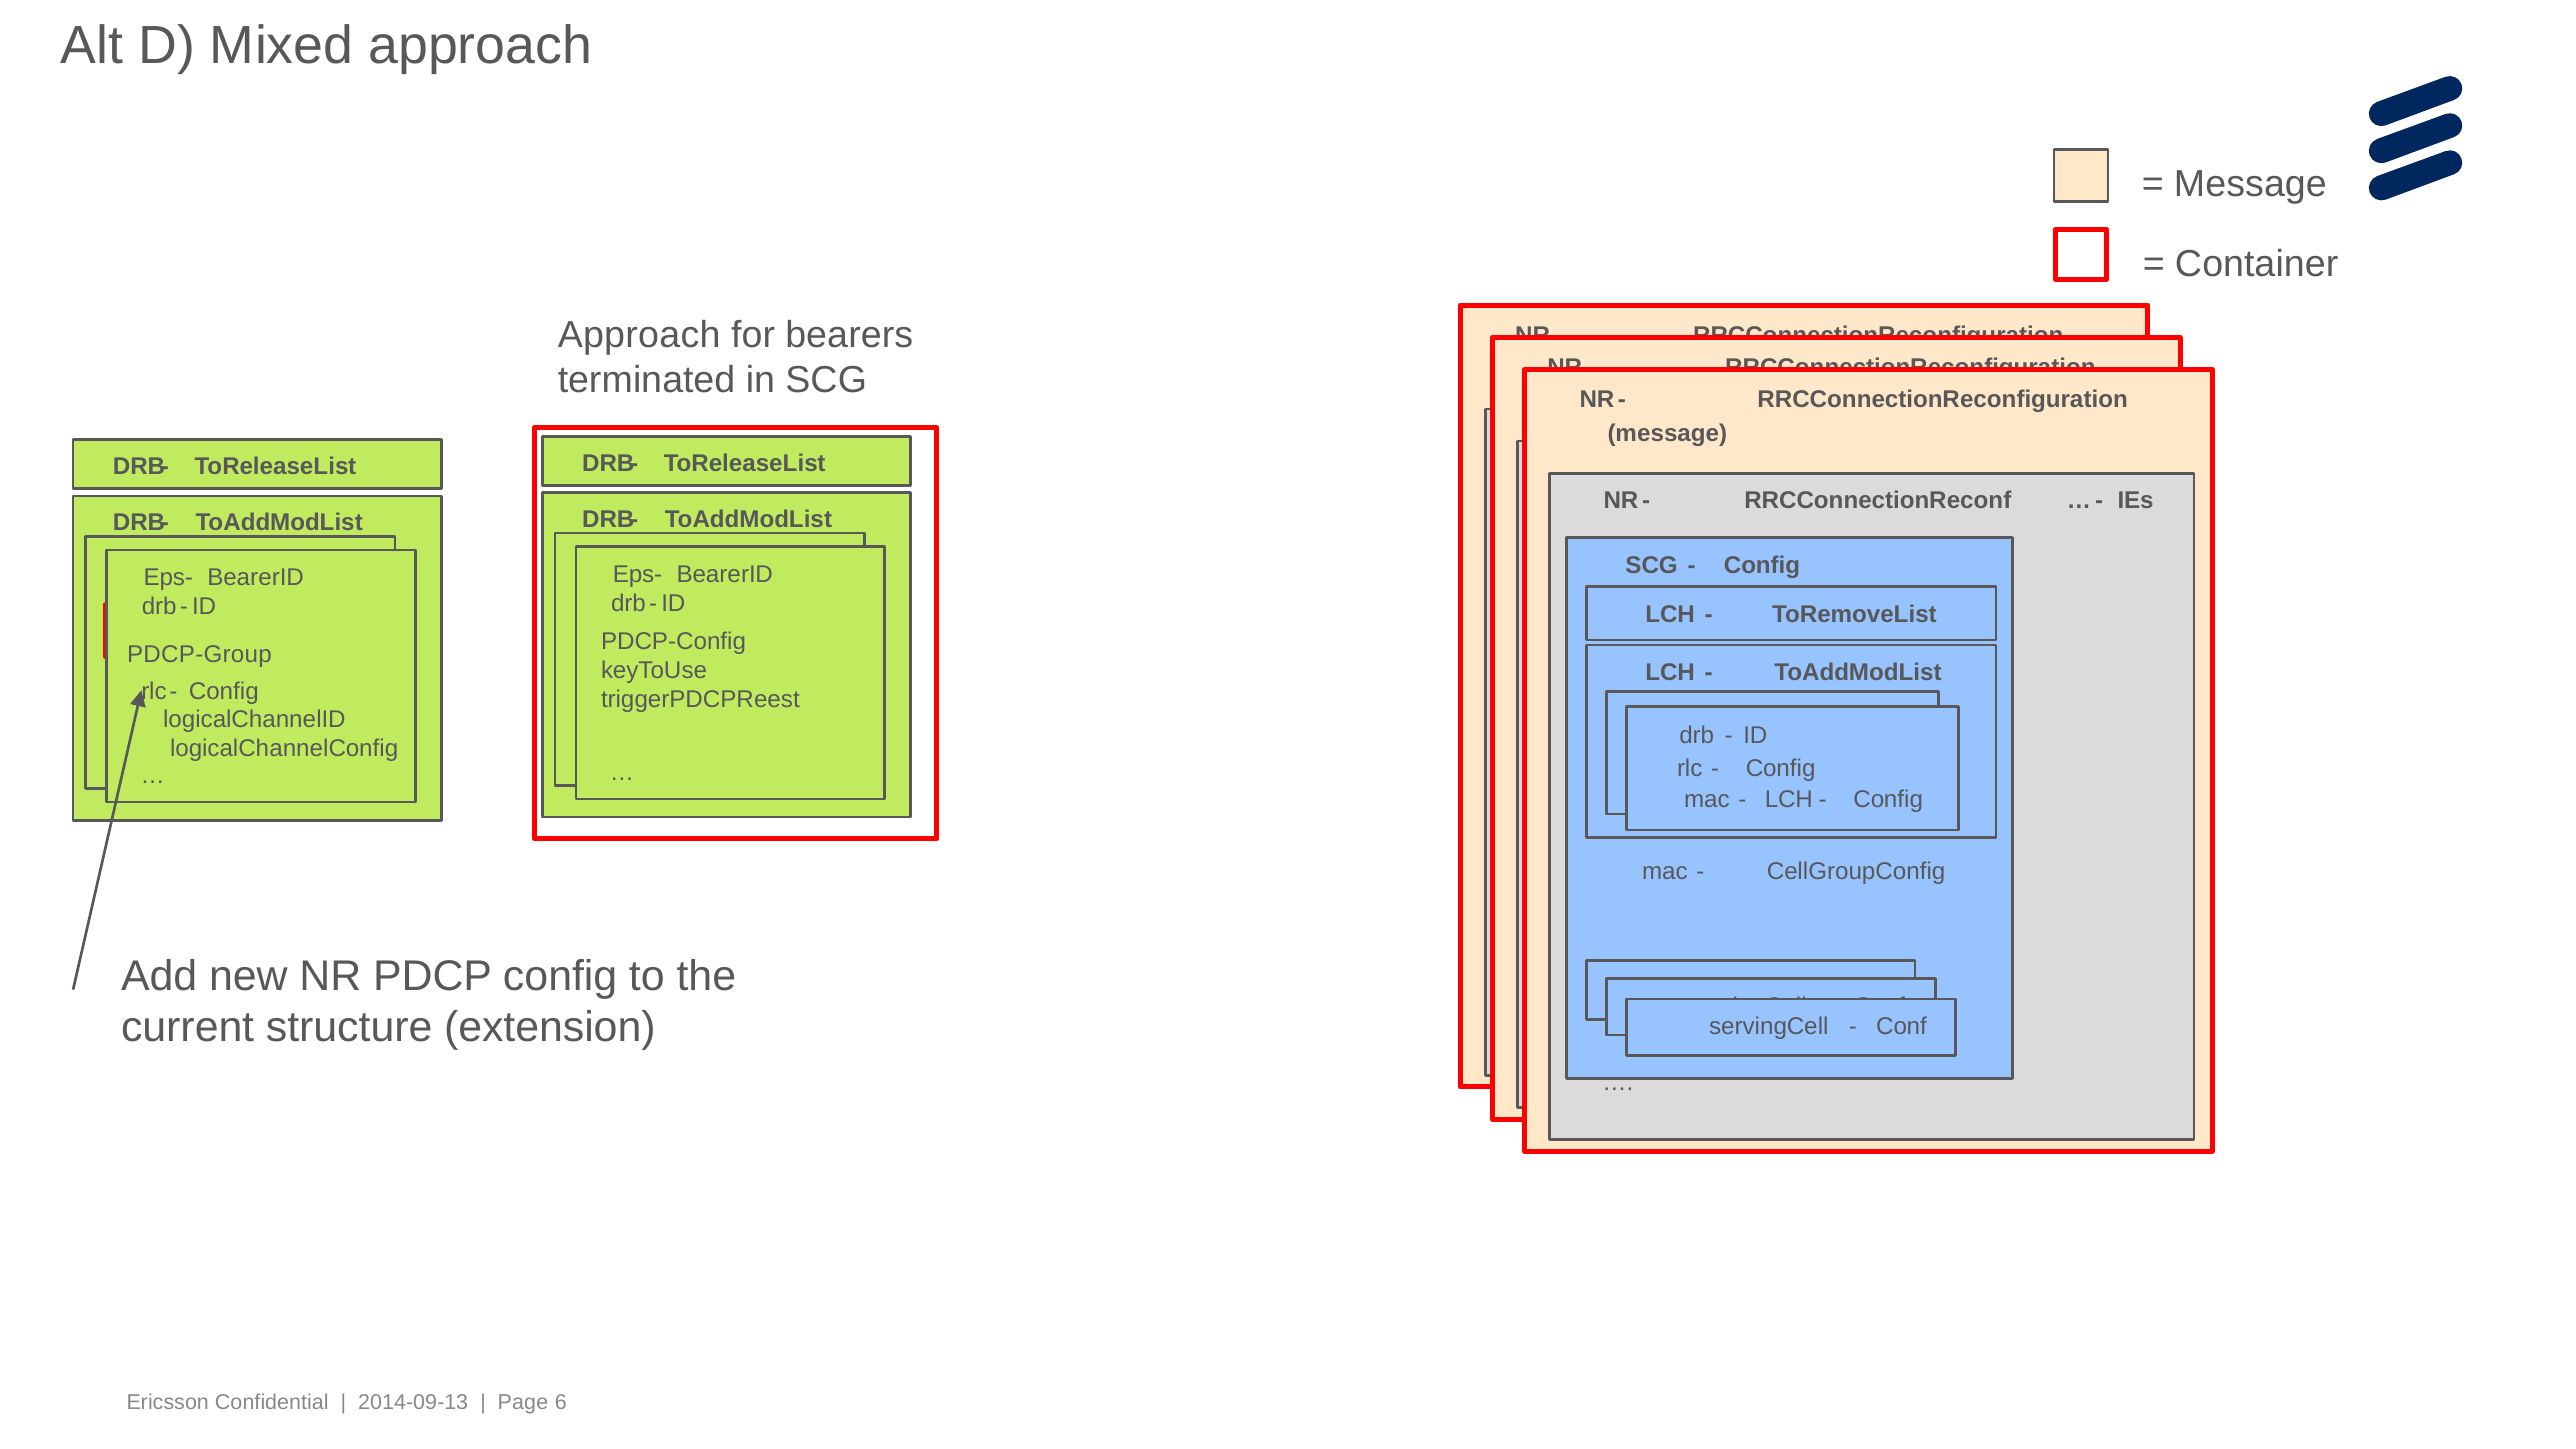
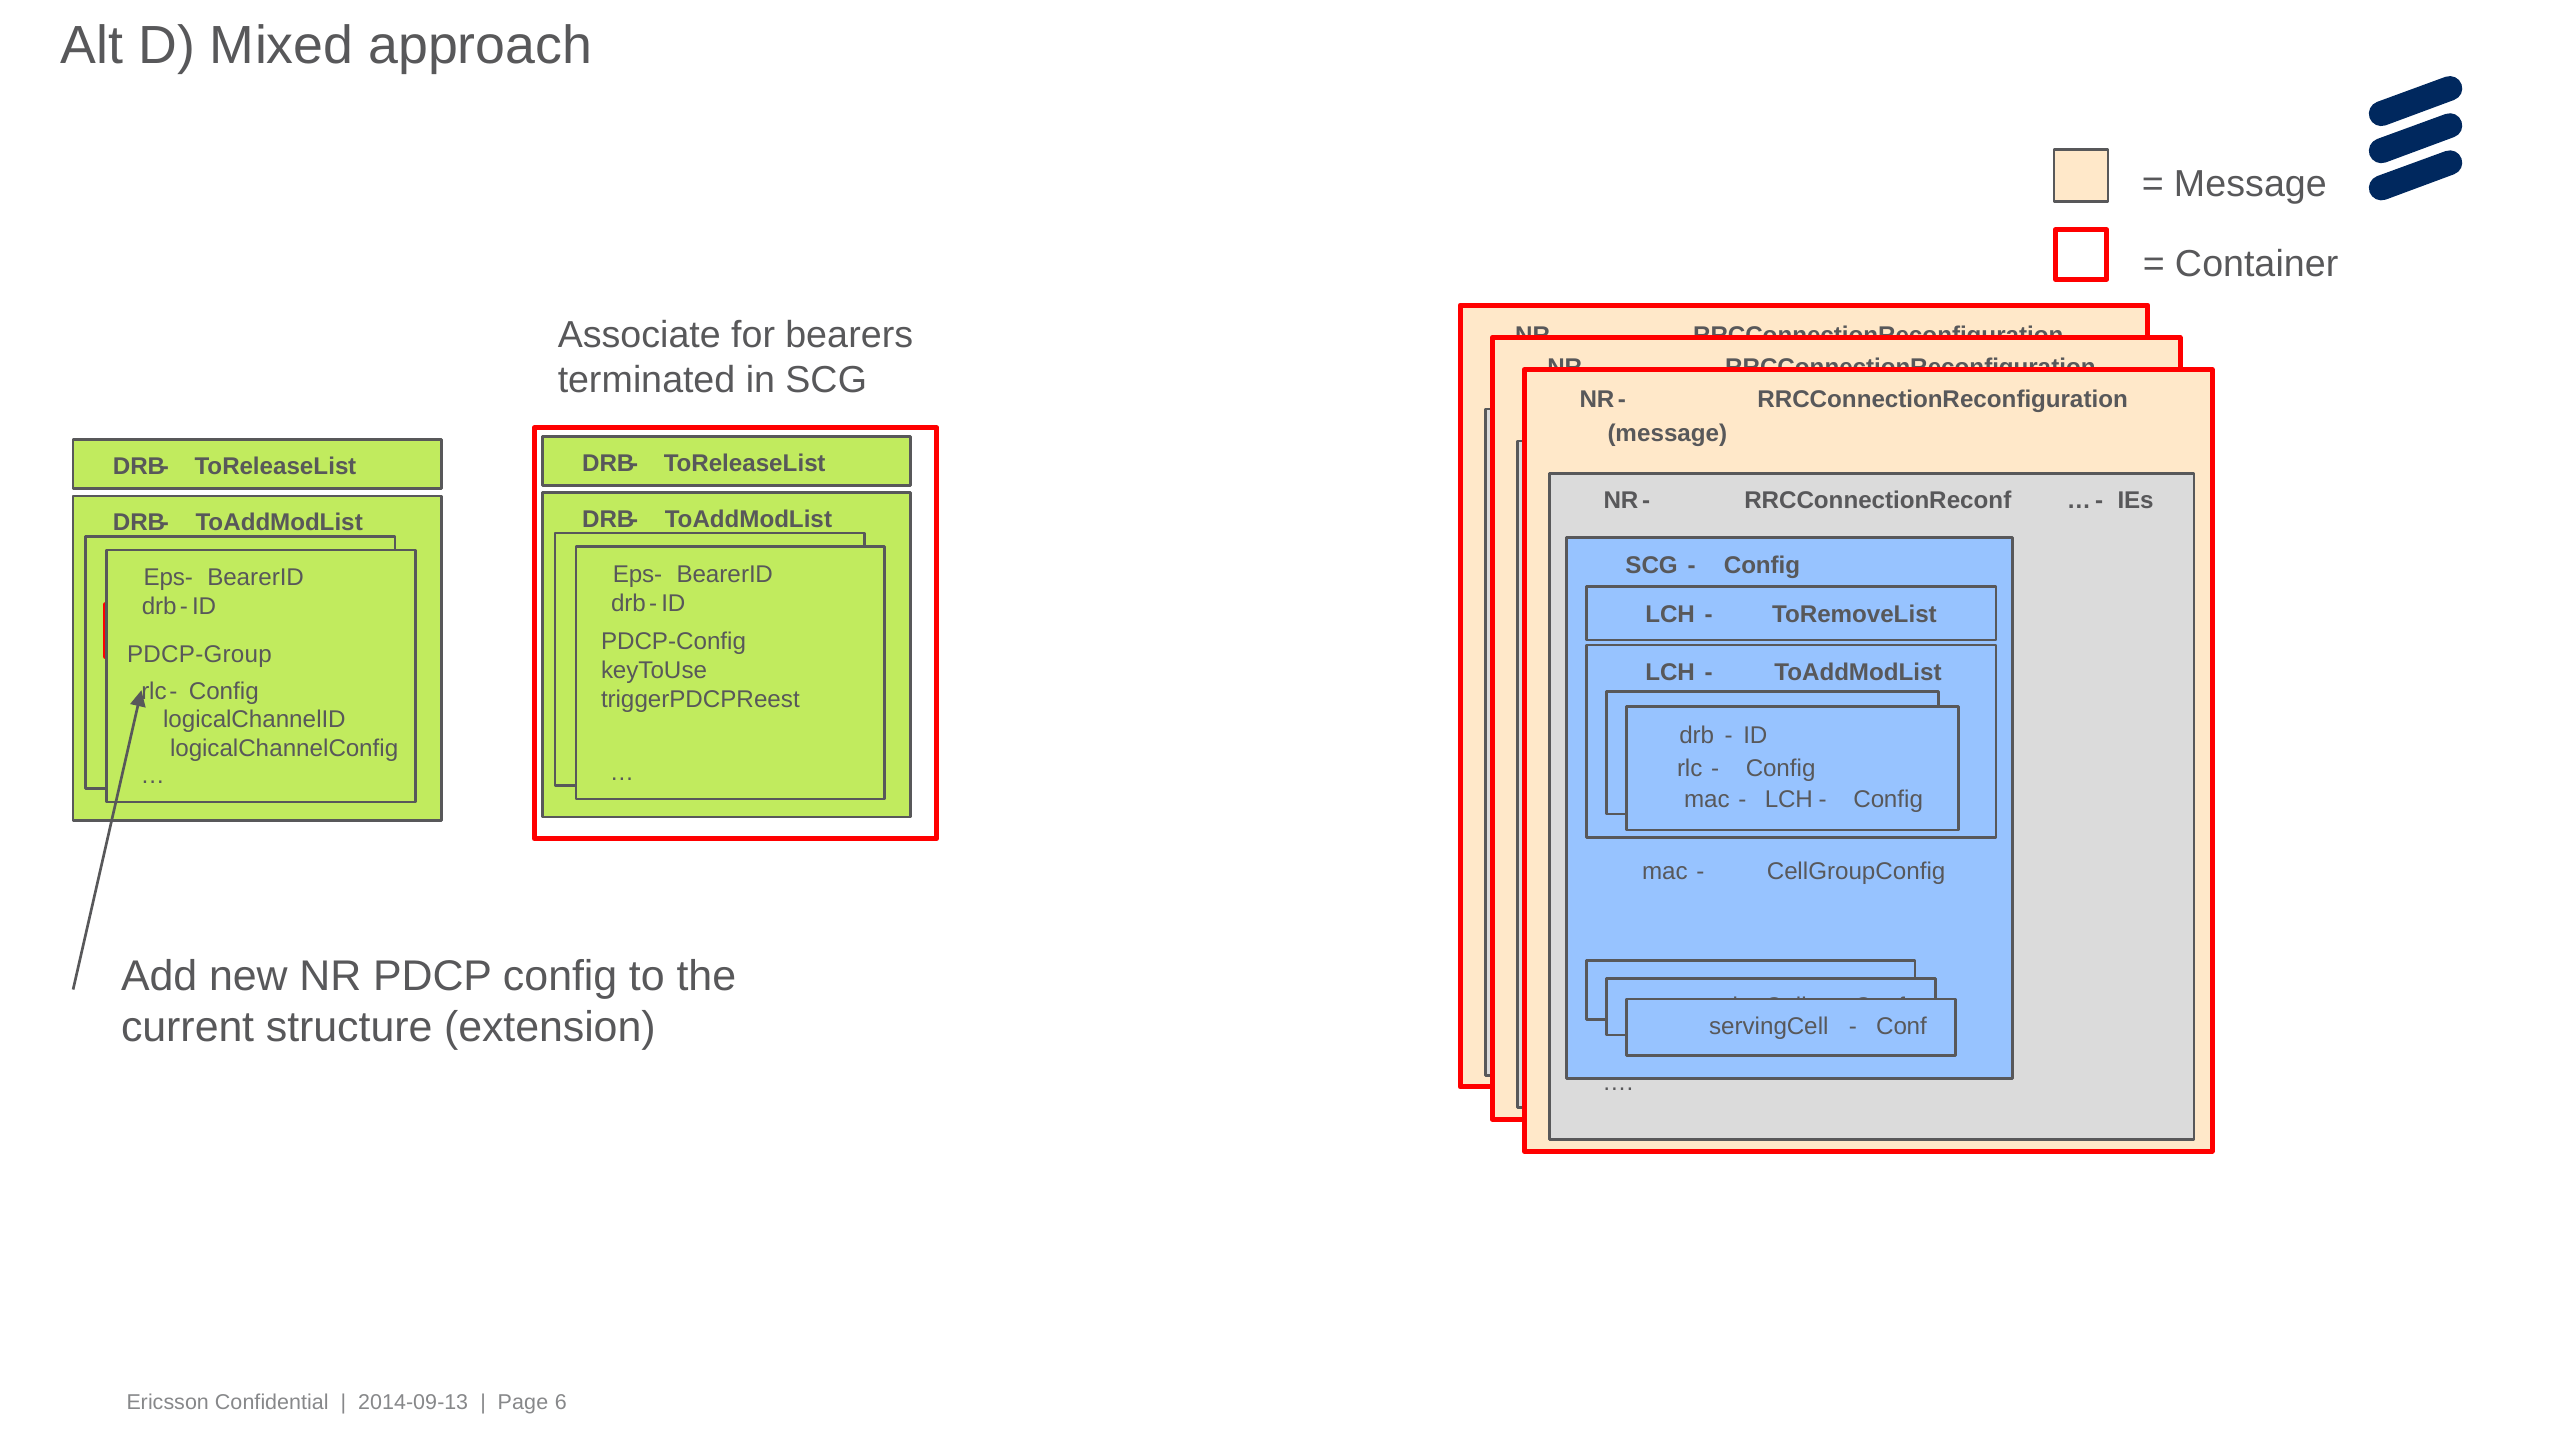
Approach: Approach -> Associate (639, 335)
